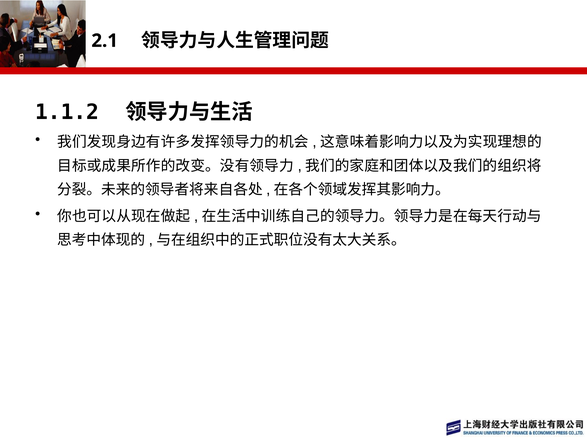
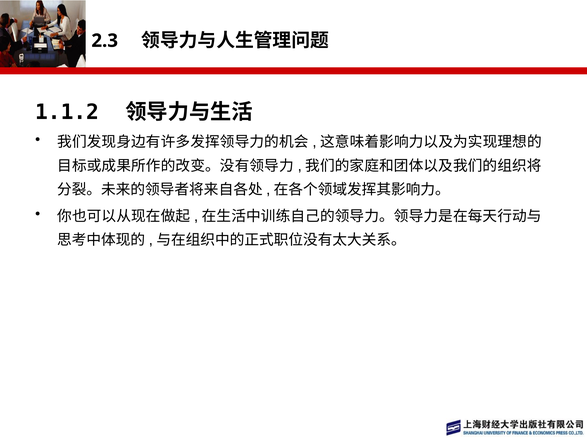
2.1: 2.1 -> 2.3 (105, 41)
